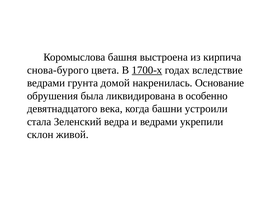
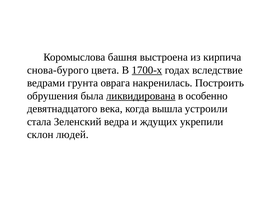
домой: домой -> оврага (115, 83)
Основание: Основание -> Построить (220, 83)
ликвидирована underline: none -> present (141, 96)
башни: башни -> вышла (167, 109)
и ведрами: ведрами -> ждущих (159, 122)
живой: живой -> людей (72, 134)
